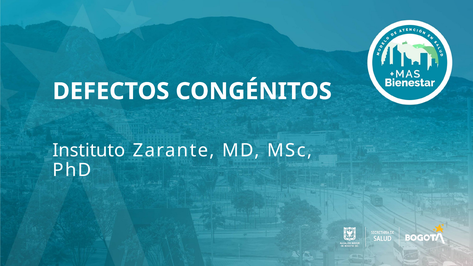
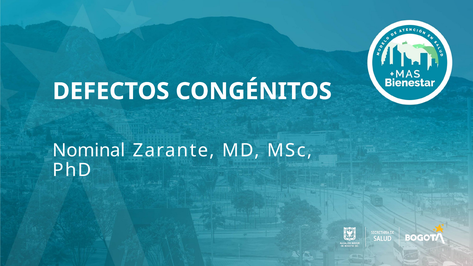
Instituto: Instituto -> Nominal (89, 150)
